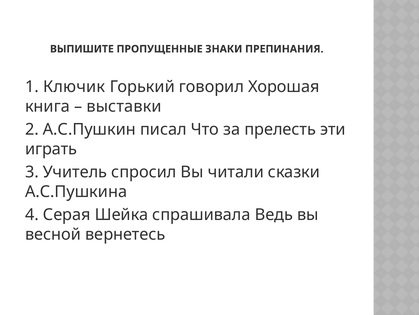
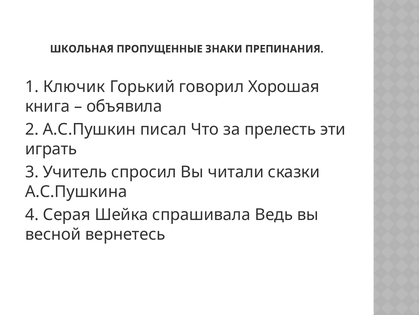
ВЫПИШИТЕ: ВЫПИШИТЕ -> ШКОЛЬНАЯ (82, 49)
выставки: выставки -> объявила (124, 106)
